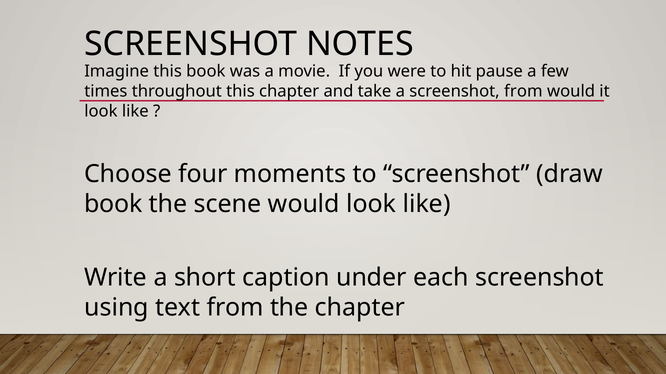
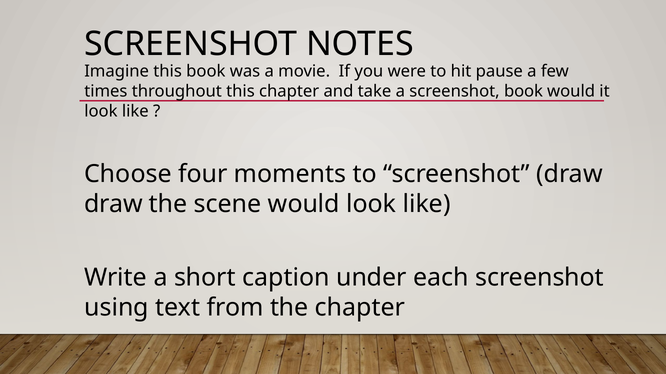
screenshot from: from -> book (523, 92)
book: book -> draw (113, 204)
